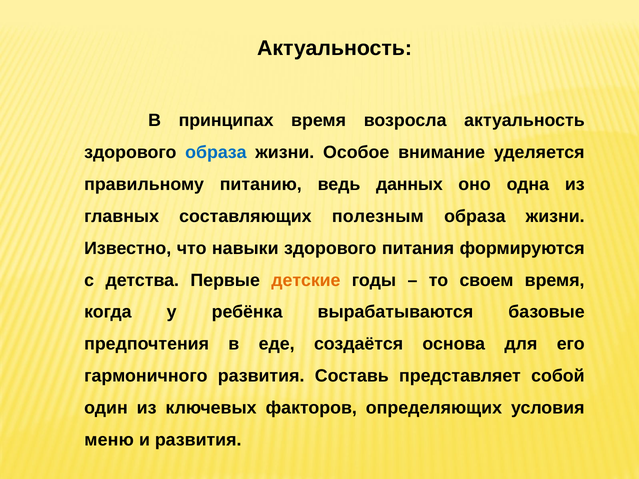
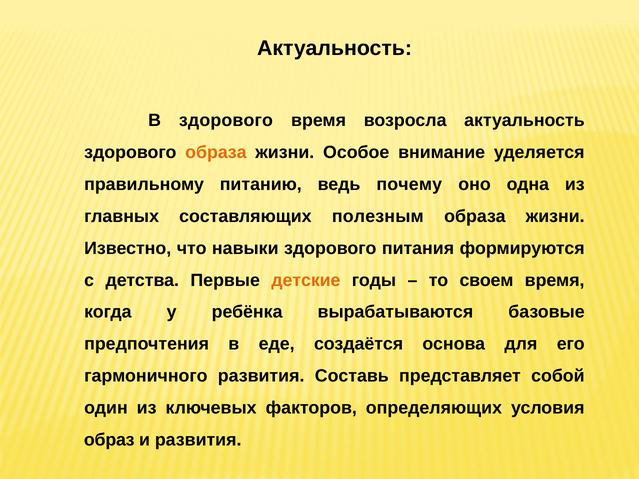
В принципах: принципах -> здорового (226, 121)
образа colour: blue -> orange (216, 153)
данных: данных -> почему (409, 184)
меню: меню -> образ (109, 440)
